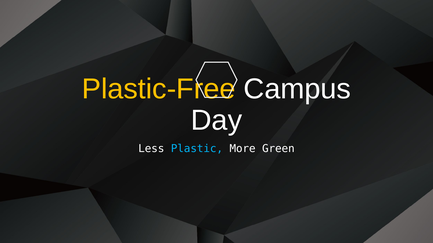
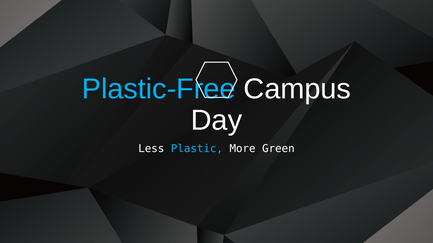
Plastic-Free colour: yellow -> light blue (159, 89)
